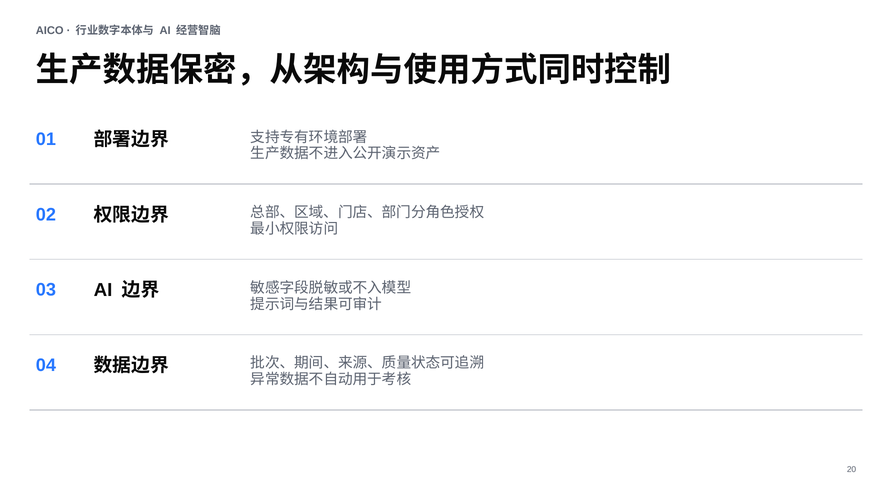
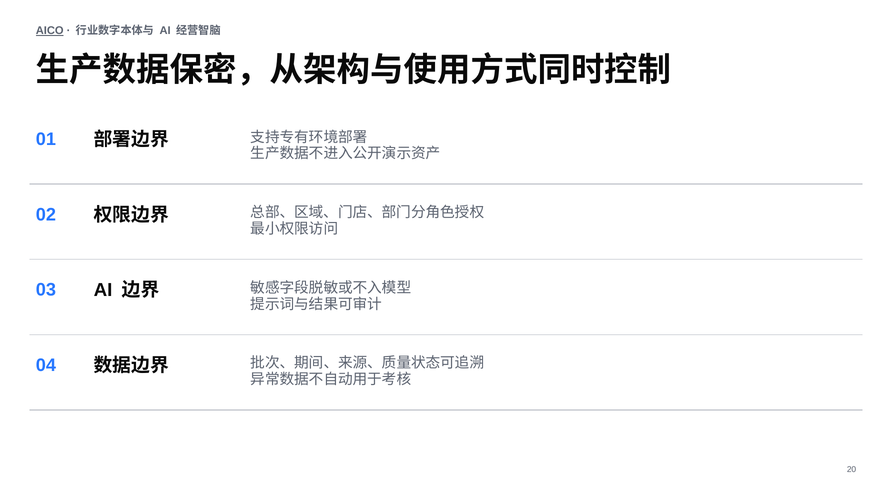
AICO underline: none -> present (50, 31)
